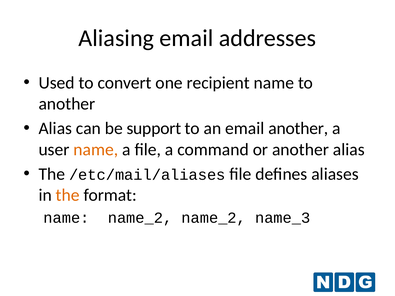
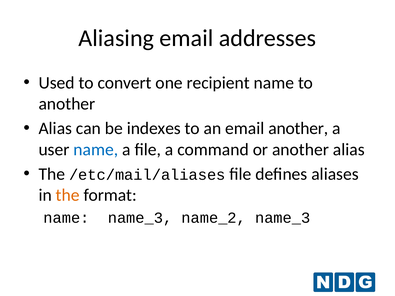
support: support -> indexes (154, 129)
name colour: orange -> blue (96, 150)
name name_2: name_2 -> name_3 (140, 218)
